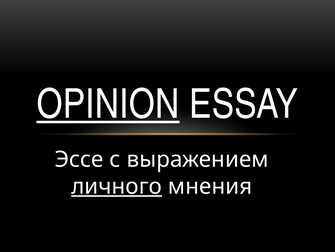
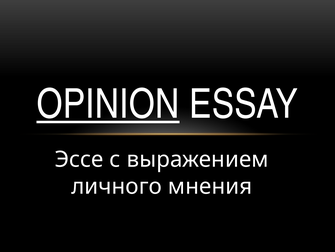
личного underline: present -> none (117, 186)
